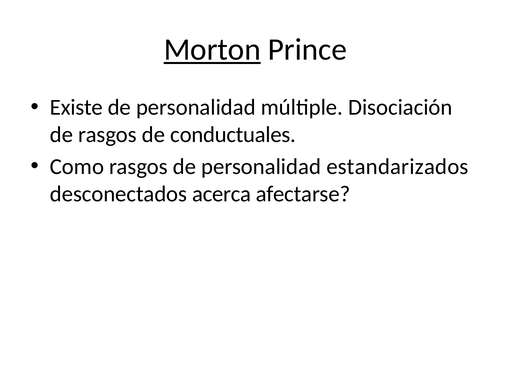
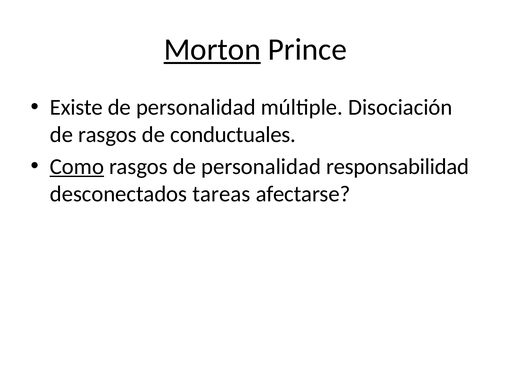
Como underline: none -> present (77, 166)
estandarizados: estandarizados -> responsabilidad (398, 166)
acerca: acerca -> tareas (221, 194)
